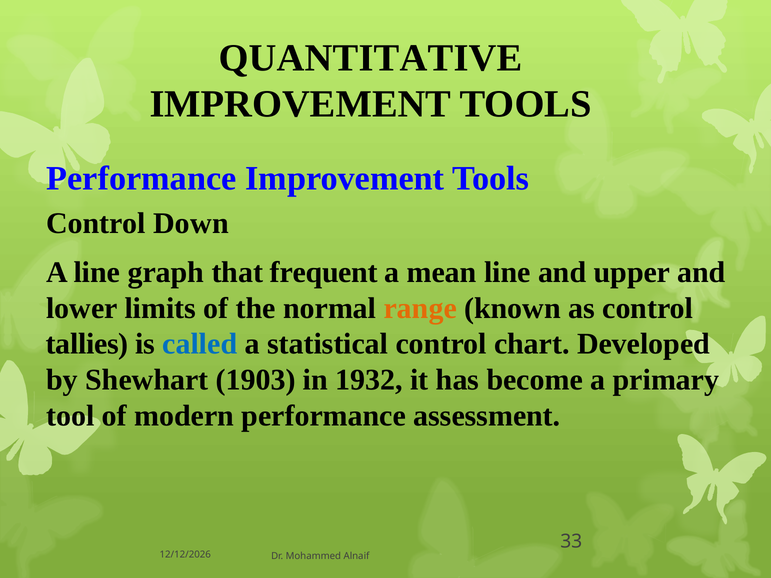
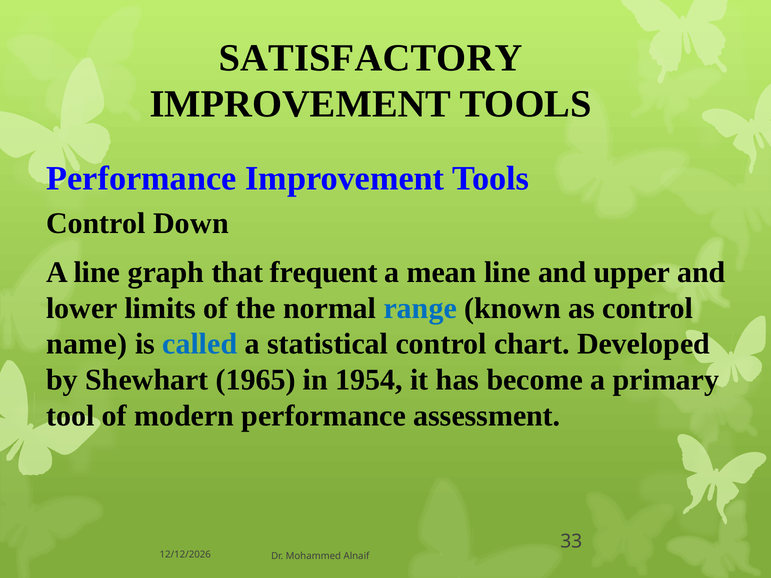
QUANTITATIVE: QUANTITATIVE -> SATISFACTORY (371, 58)
range colour: orange -> blue (420, 308)
tallies: tallies -> name (87, 344)
1903: 1903 -> 1965 (256, 380)
1932: 1932 -> 1954 (369, 380)
